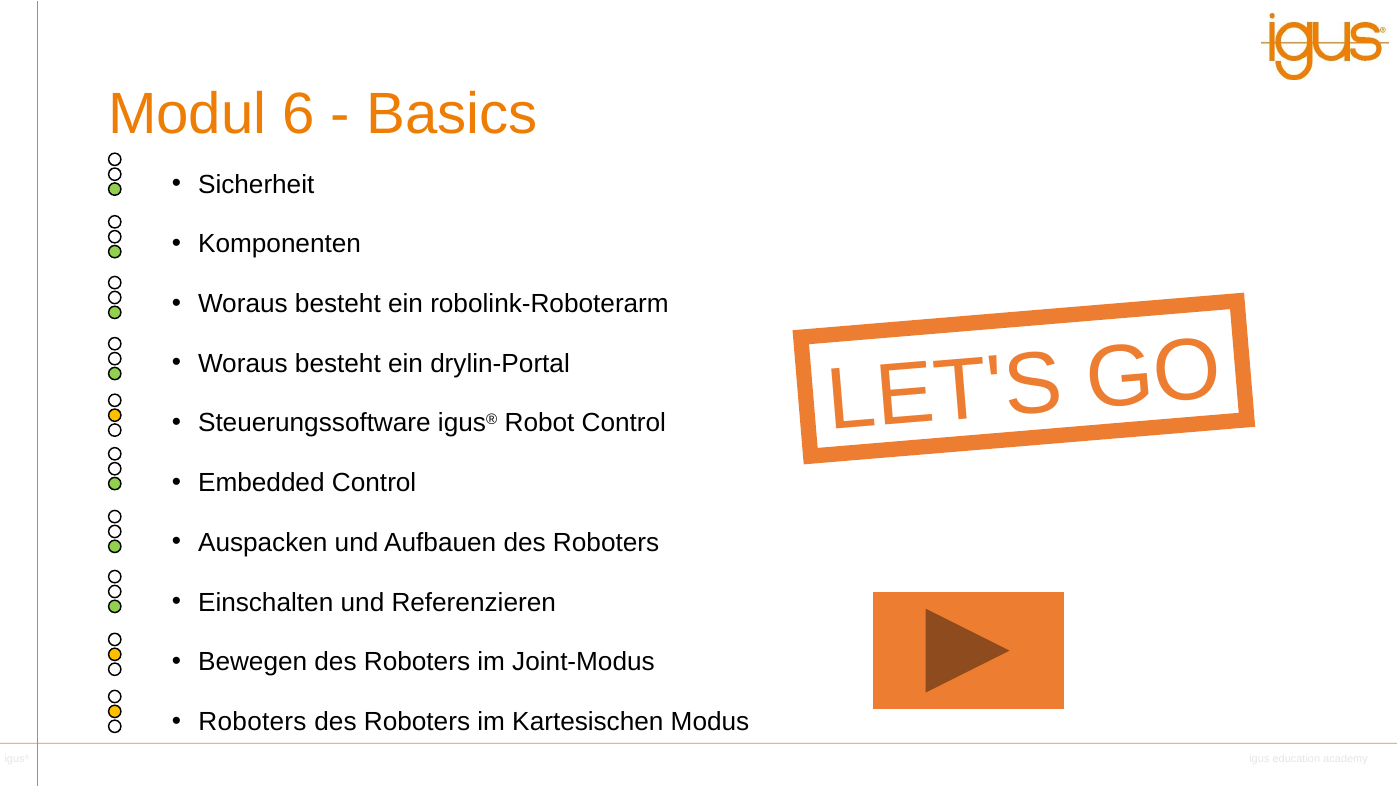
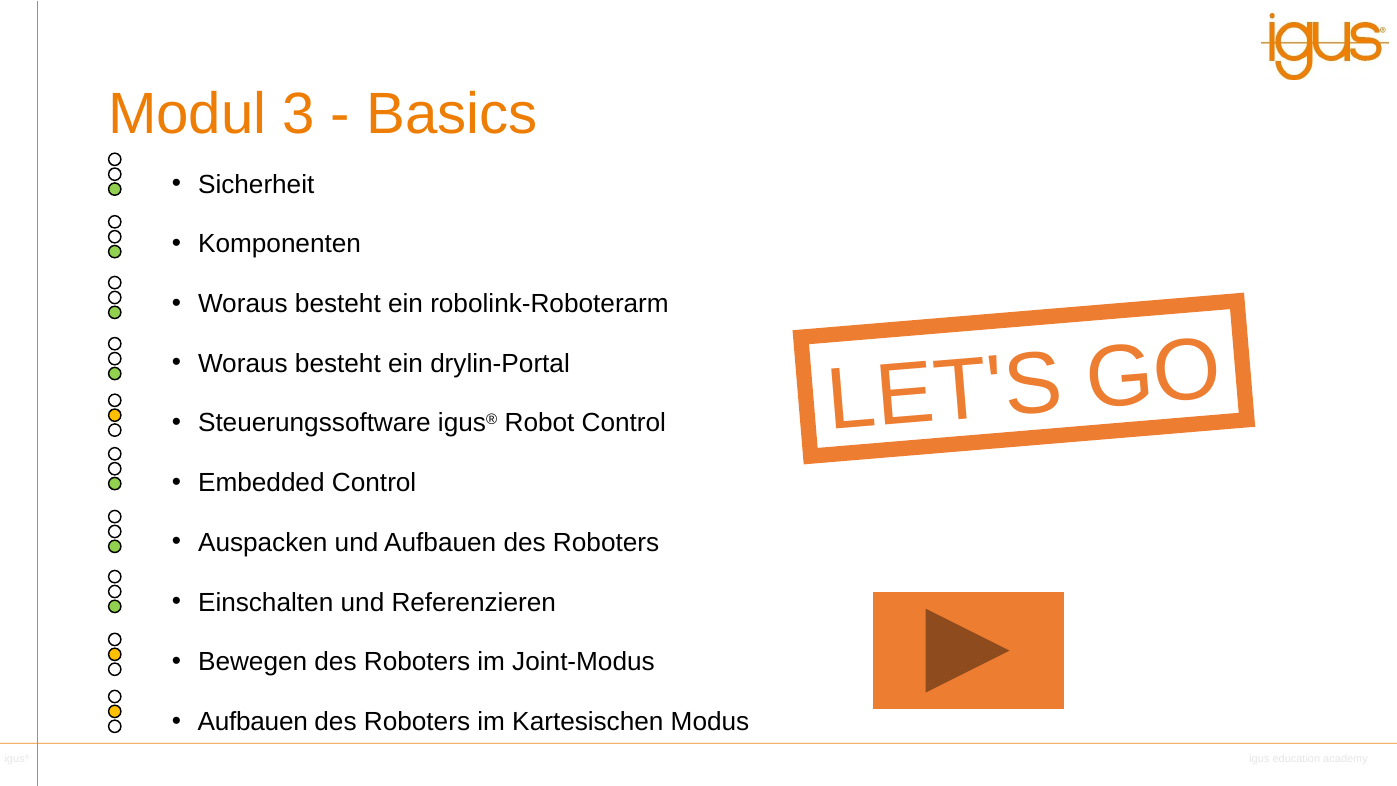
6: 6 -> 3 (299, 114)
Roboters: Roboters -> Aufbauen (253, 722)
